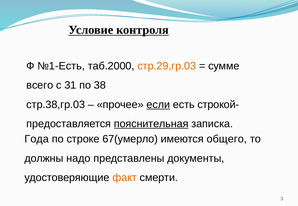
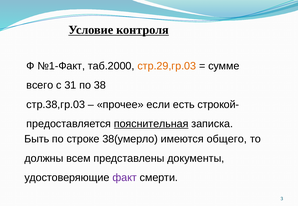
№1-Есть: №1-Есть -> №1-Факт (61, 66)
если underline: present -> none (158, 105)
Года: Года -> Быть (37, 139)
67(умерло: 67(умерло -> 38(умерло (130, 139)
надо: надо -> всем (78, 159)
факт colour: orange -> purple (125, 178)
